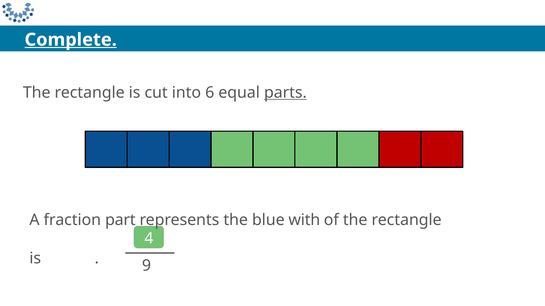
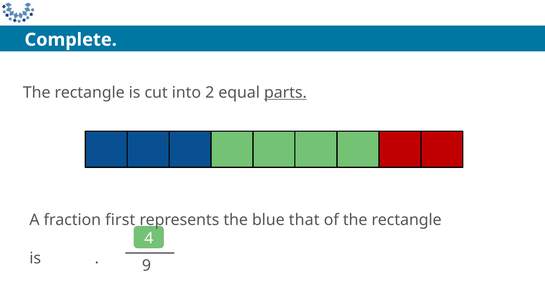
Complete underline: present -> none (71, 40)
6: 6 -> 2 (210, 93)
part: part -> first (120, 220)
with: with -> that (304, 220)
